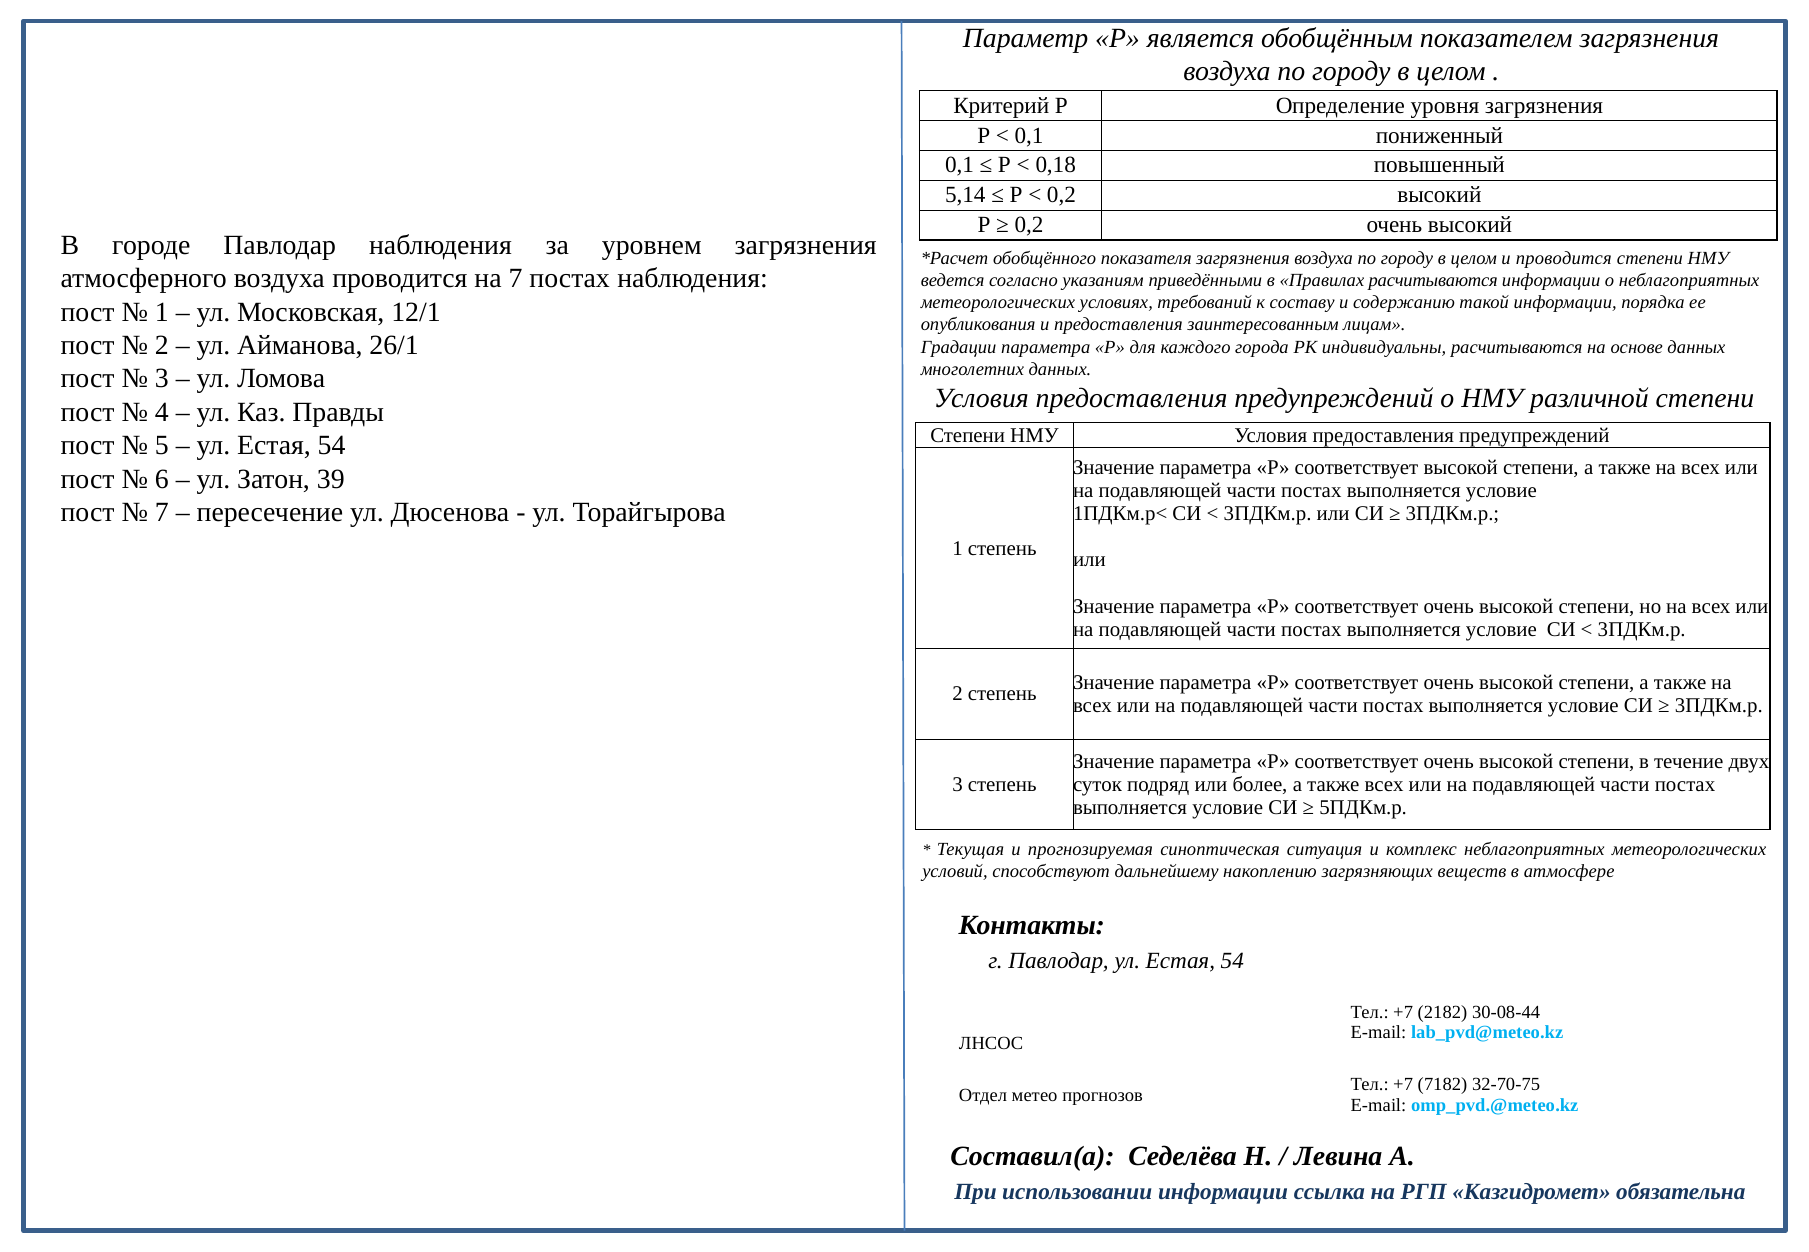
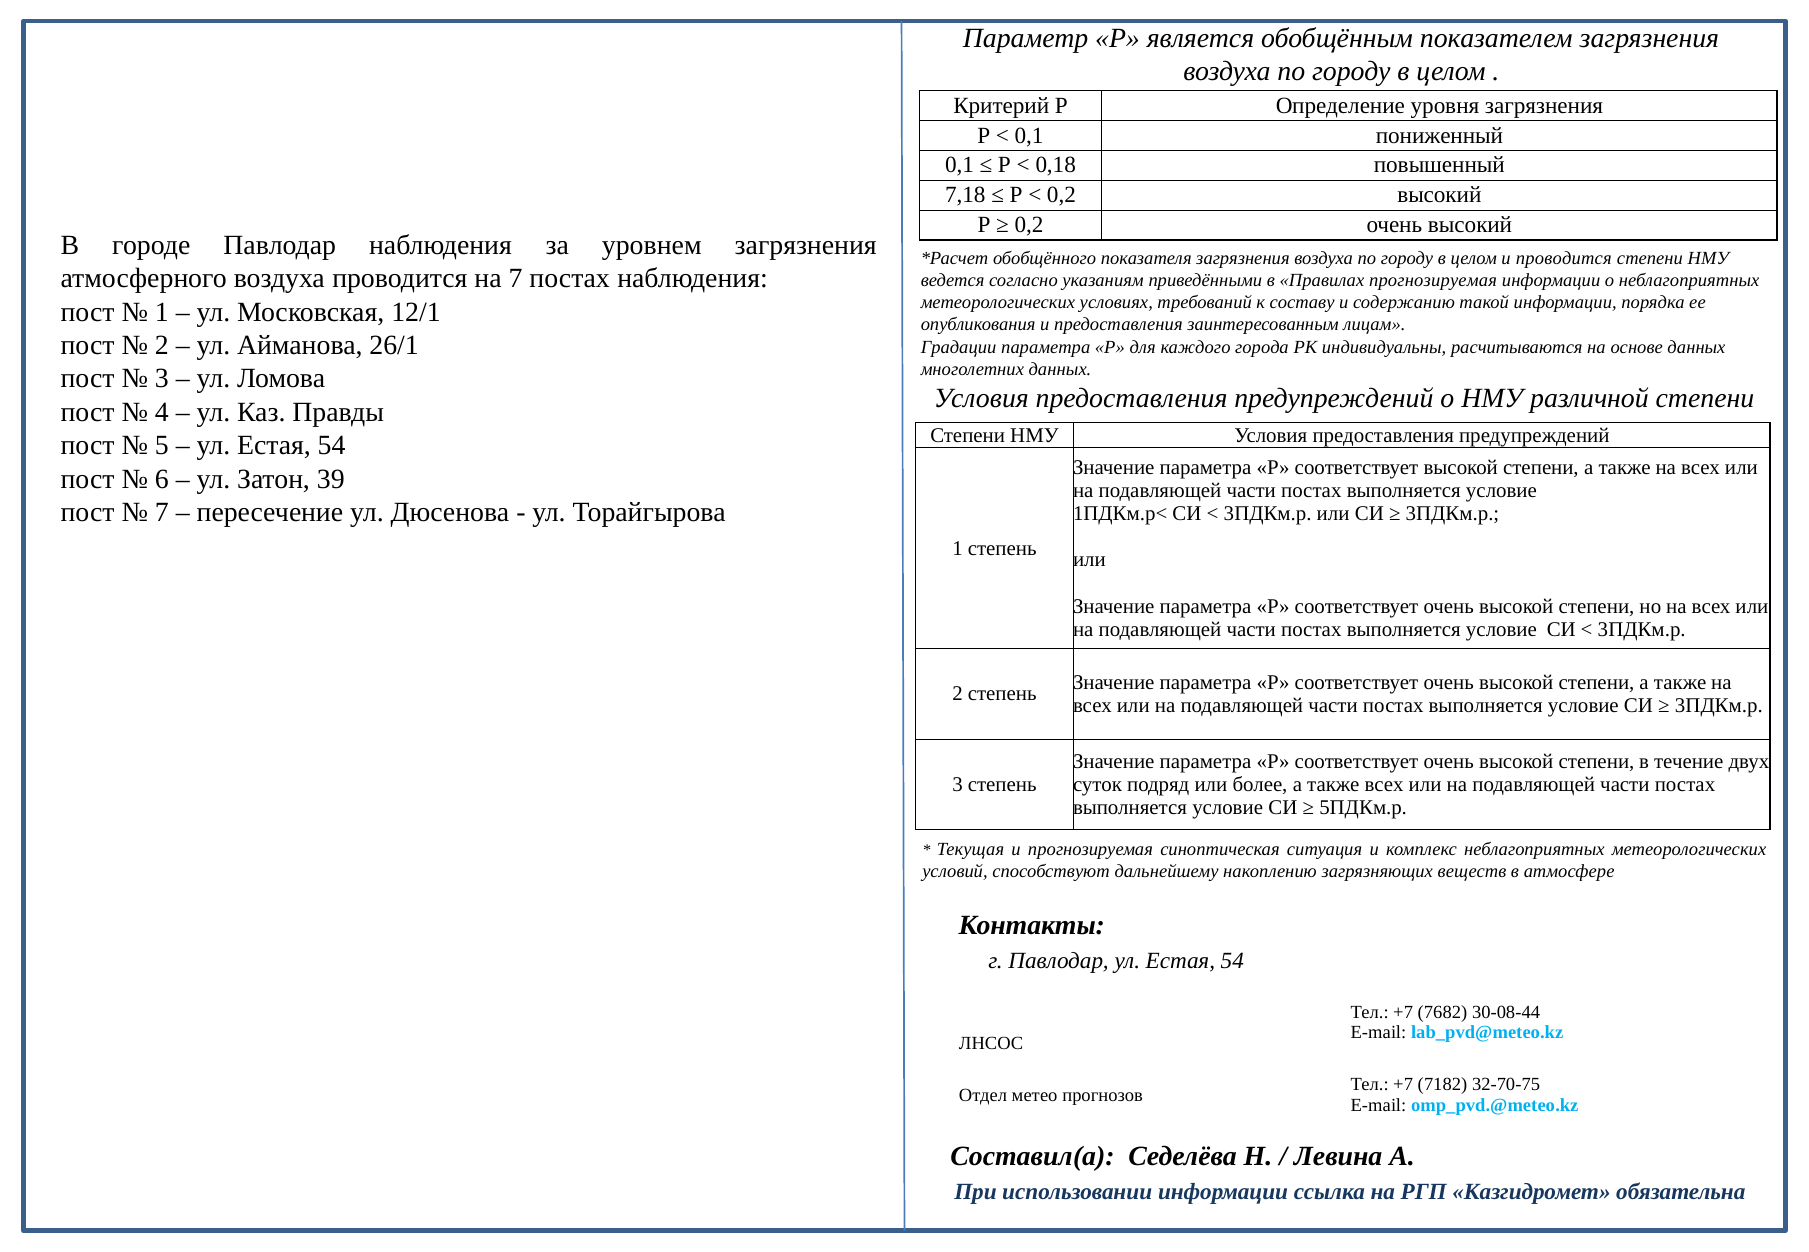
5,14: 5,14 -> 7,18 (965, 195)
Правилах расчитываются: расчитываются -> прогнозируемая (1433, 280)
2182: 2182 -> 7682 (1442, 1013)
